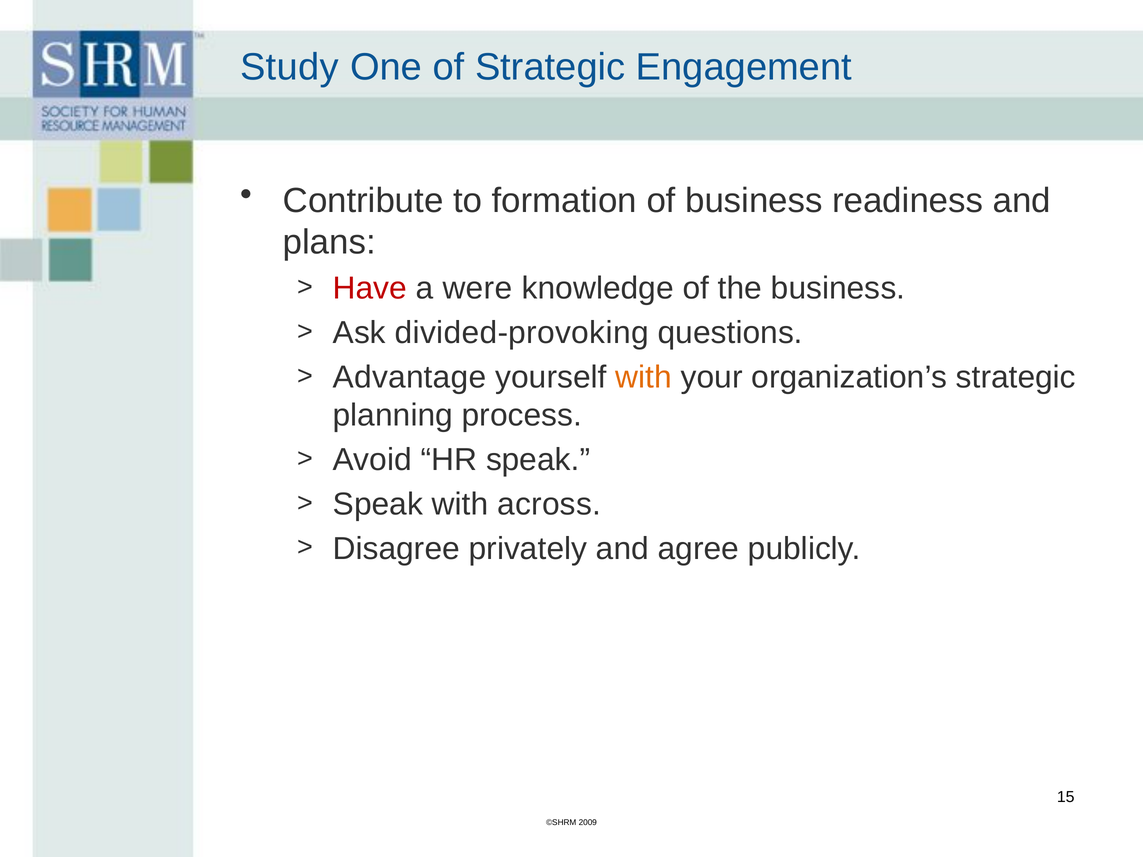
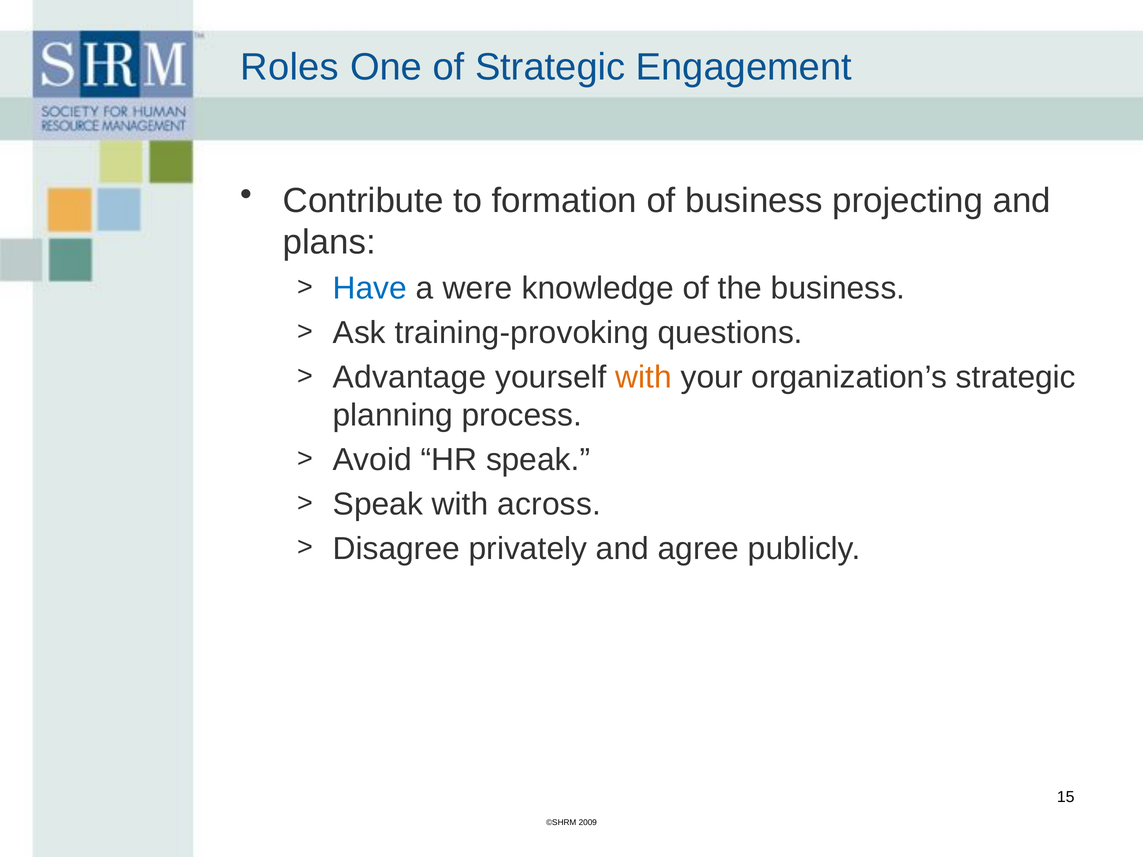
Study: Study -> Roles (290, 67)
readiness: readiness -> projecting (908, 201)
Have colour: red -> blue (370, 289)
divided-provoking: divided-provoking -> training-provoking (522, 333)
